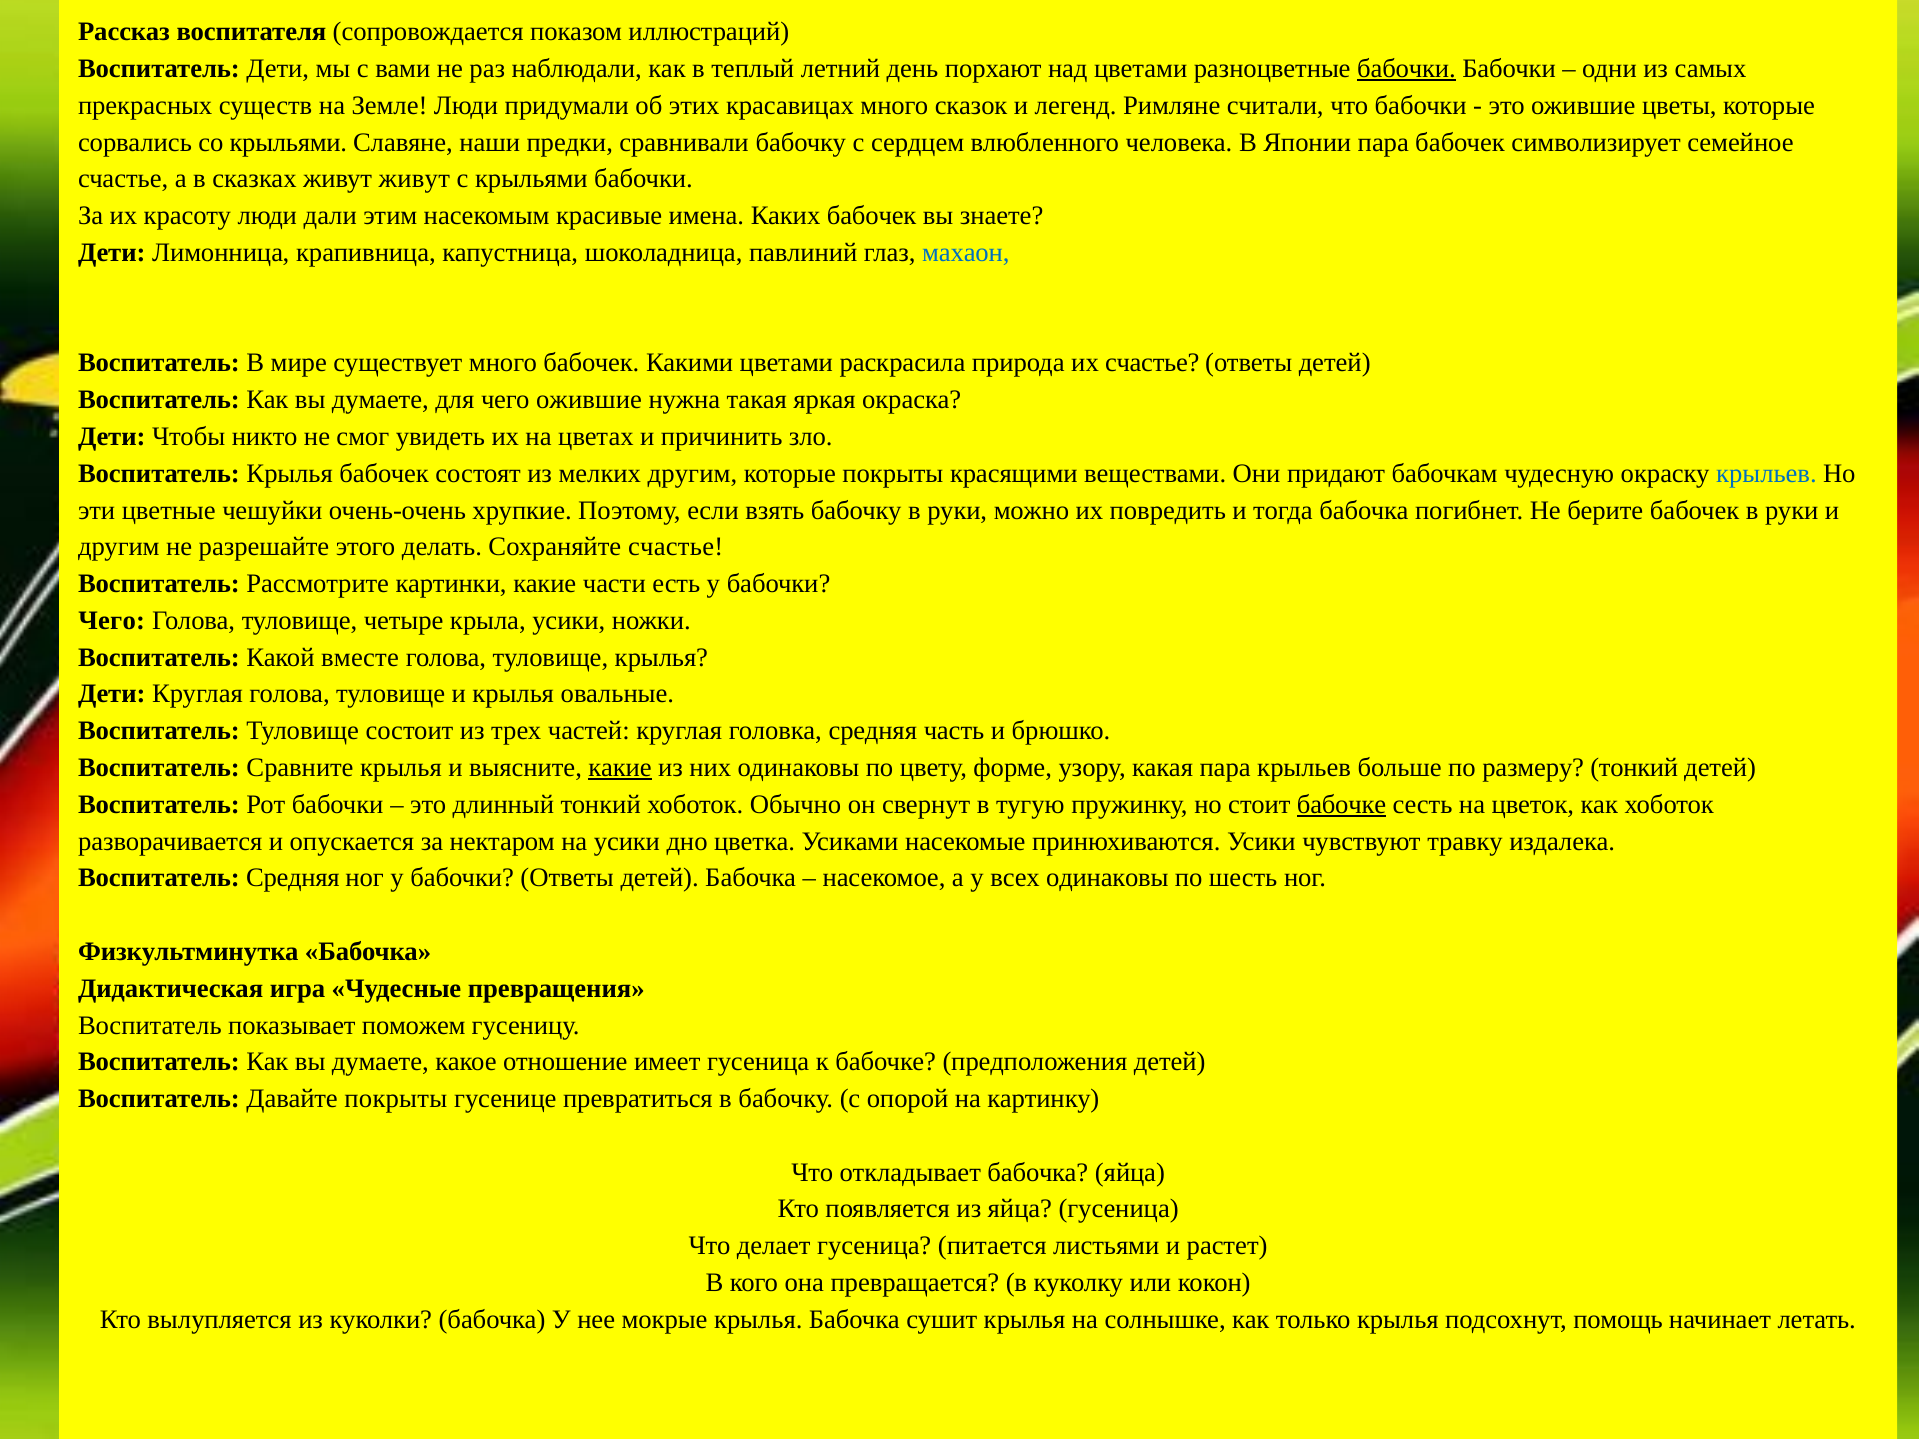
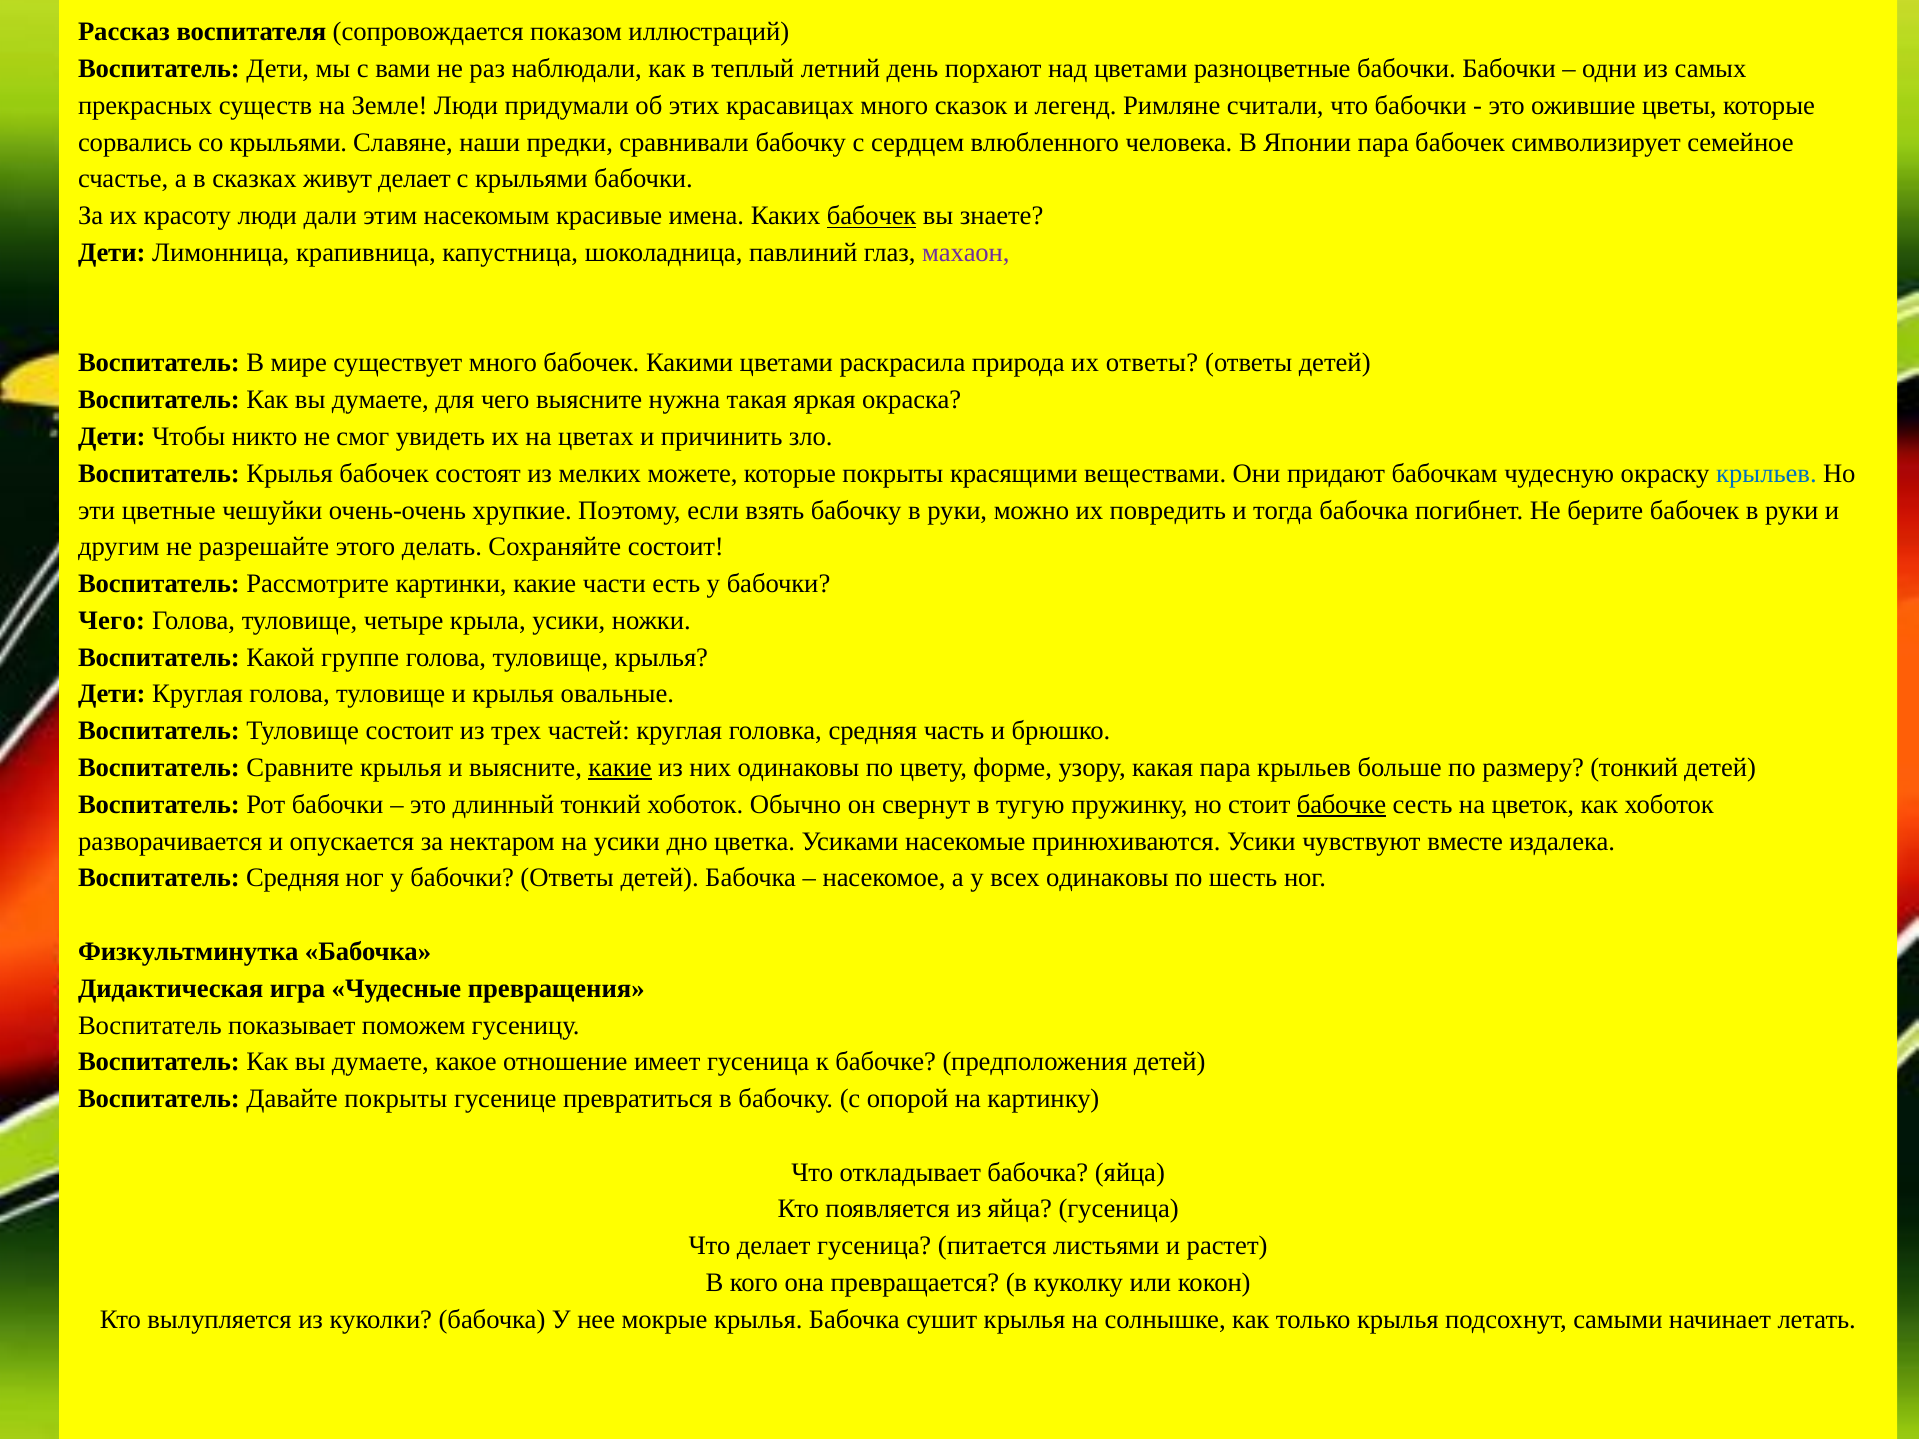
бабочки underline: present -> none (1406, 69)
живут живут: живут -> делает (415, 179)
бабочек underline: none -> present (872, 216)
махаон colour: blue -> purple (966, 253)
их счастье: счастье -> ответы (1152, 363)
чего ожившие: ожившие -> выясните (589, 400)
мелких другим: другим -> можете (693, 474)
Сохраняйте счастье: счастье -> состоит (676, 547)
вместе: вместе -> группе (360, 657)
травку: травку -> вместе (1465, 841)
помощь: помощь -> самыми (1618, 1320)
